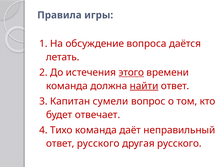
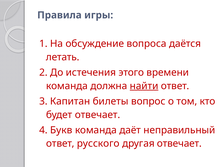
этого underline: present -> none (131, 73)
сумели: сумели -> билеты (111, 101)
Тихо: Тихо -> Букв (61, 130)
другая русского: русского -> отвечает (179, 144)
